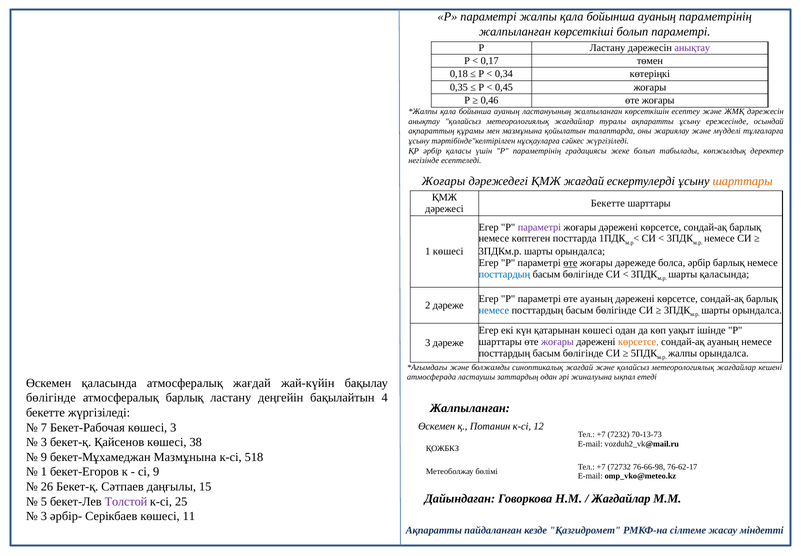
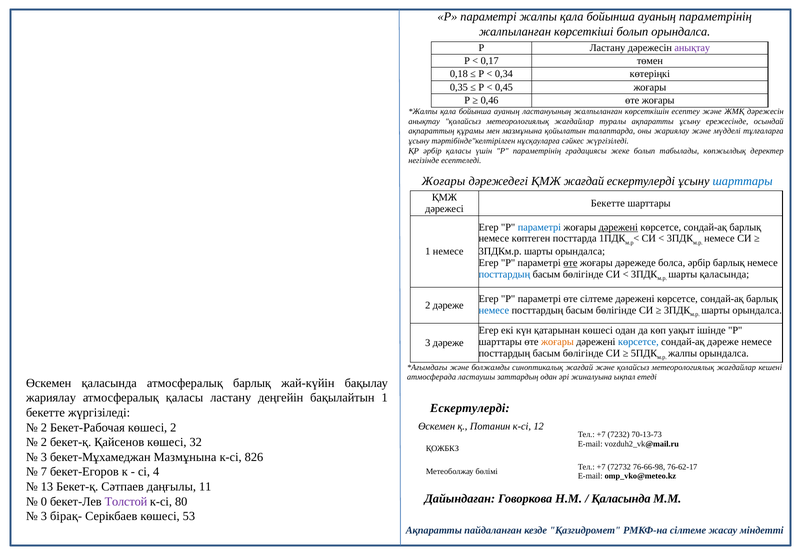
болып параметрі: параметрі -> орындалса (681, 32)
шарттары colour: orange -> blue (743, 181)
параметрі colour: purple -> blue (539, 227)
дәрежені underline: none -> present (618, 227)
1 көшесі: көшесі -> немесе (448, 251)
өте ауаның: ауаның -> сілтеме (597, 299)
жоғары colour: purple -> orange (557, 342)
көрсетсе colour: orange -> blue (638, 342)
сондай-ақ ауаның: ауаның -> дәреже (723, 342)
атмосфералық жағдай: жағдай -> барлық (252, 383)
бөлігінде: бөлігінде -> жариялау (51, 398)
атмосфералық барлық: барлық -> қаласы (185, 398)
бақылайтын 4: 4 -> 1 (385, 398)
Жалпыланған: Жалпыланған -> Ескертулерді (470, 408)
7: 7 -> 2 (44, 427)
көшесі 3: 3 -> 2 (173, 427)
3: 3 -> 2 (44, 442)
38: 38 -> 32 (196, 442)
9: 9 -> 3 (44, 457)
518: 518 -> 826 (254, 457)
1: 1 -> 7 (44, 472)
сі 9: 9 -> 4 (156, 472)
26: 26 -> 13 (47, 486)
15: 15 -> 11 (205, 486)
Жағдайлар: Жағдайлар -> Қаласында (621, 498)
5: 5 -> 0 (44, 501)
25: 25 -> 80 (181, 501)
әрбір-: әрбір- -> бірақ- (66, 516)
11: 11 -> 53 (189, 516)
